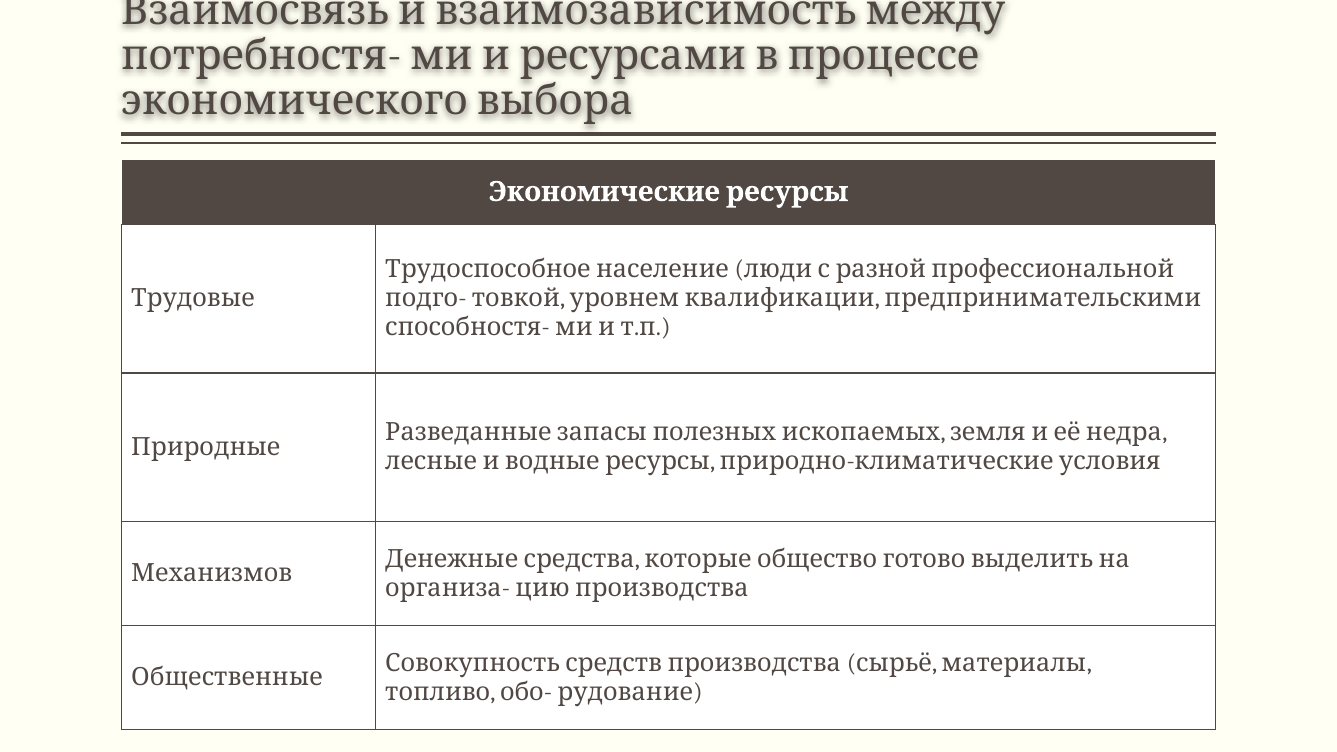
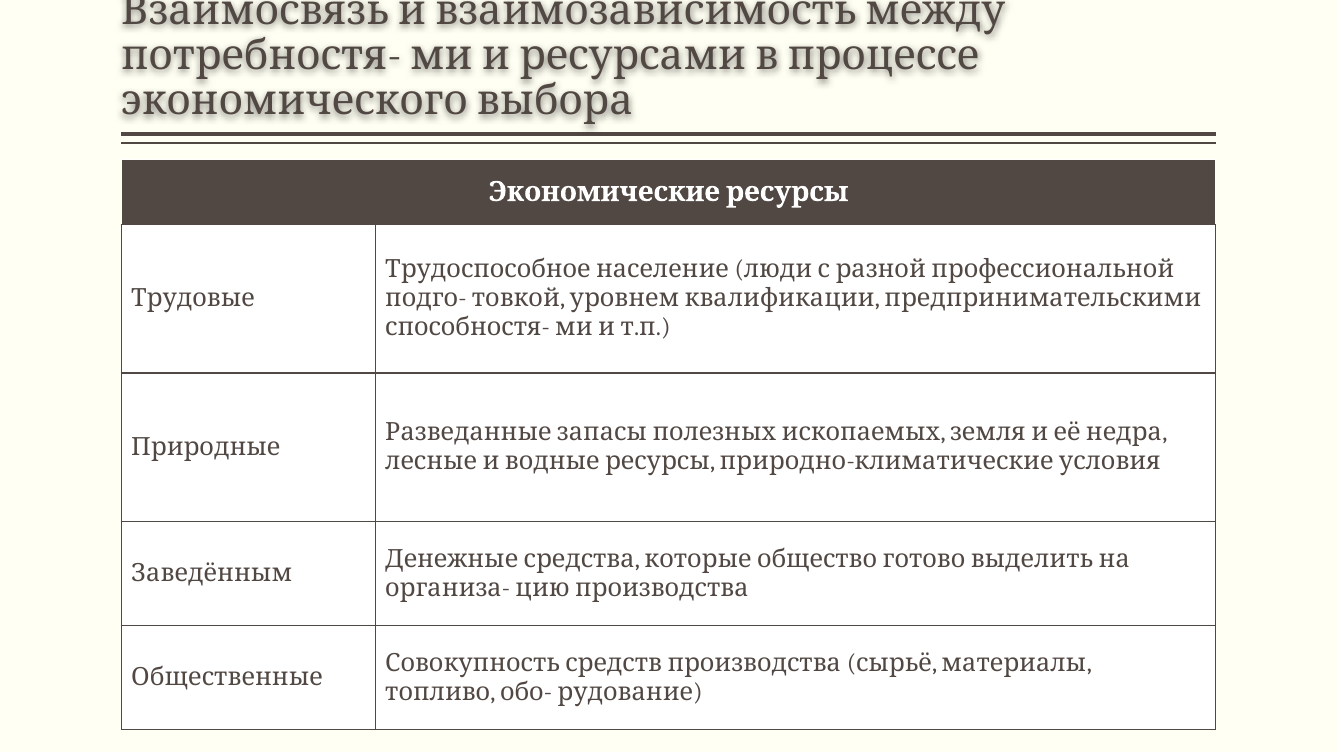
Механизмов: Механизмов -> Заведённым (212, 574)
